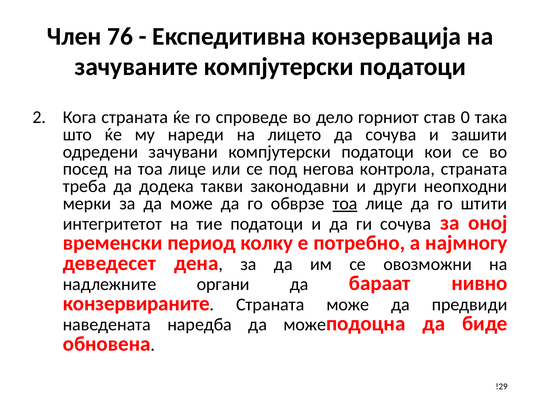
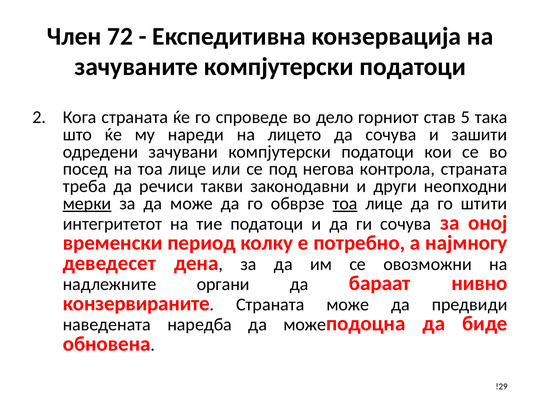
76: 76 -> 72 (120, 36)
0: 0 -> 5 (465, 117)
додека: додека -> речиси (166, 186)
мерки underline: none -> present (87, 204)
